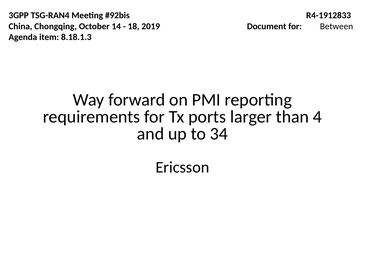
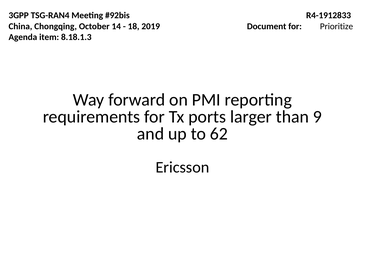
Between: Between -> Prioritize (337, 26)
4: 4 -> 9 (317, 117)
34: 34 -> 62 (219, 134)
